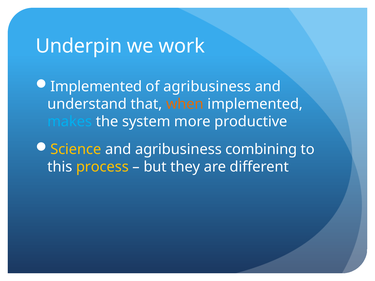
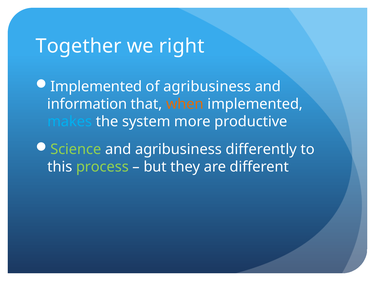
Underpin: Underpin -> Together (79, 46)
work: work -> right (182, 46)
understand: understand -> information (87, 104)
Science colour: yellow -> light green (76, 149)
combining: combining -> differently (261, 149)
process colour: yellow -> light green (102, 167)
